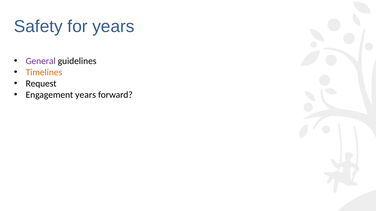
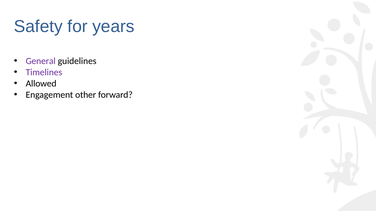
Timelines colour: orange -> purple (44, 72)
Request: Request -> Allowed (41, 84)
Engagement years: years -> other (86, 95)
